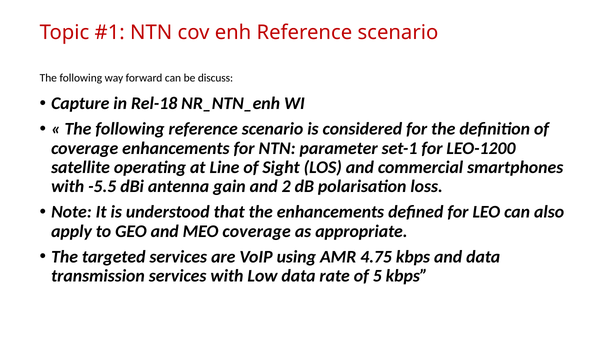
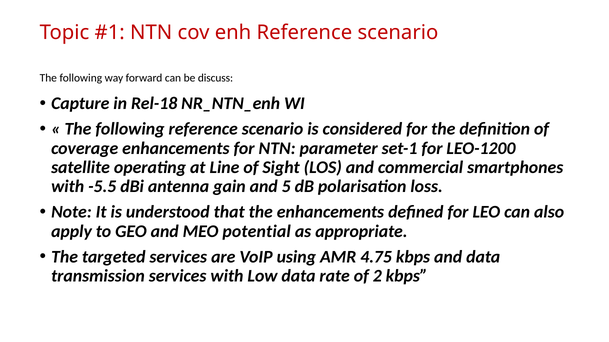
2: 2 -> 5 (286, 187)
MEO coverage: coverage -> potential (257, 232)
5: 5 -> 2 (377, 276)
